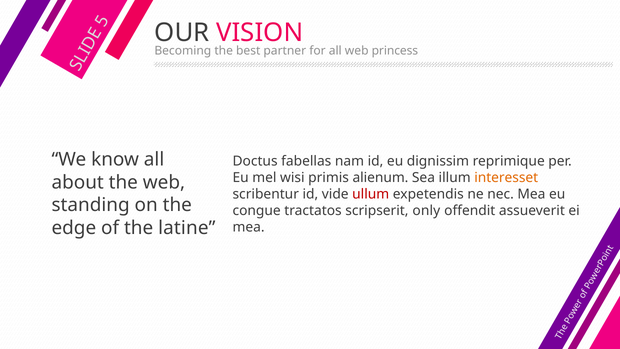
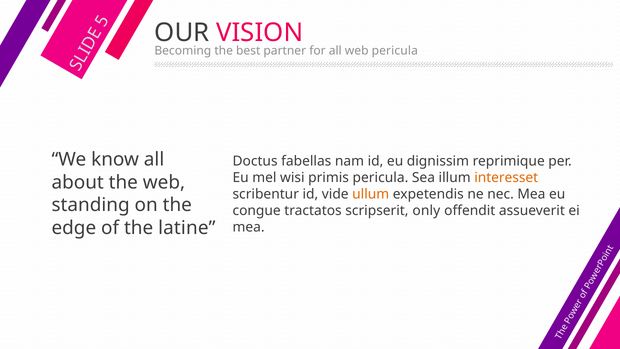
web princess: princess -> pericula (395, 51)
primis alienum: alienum -> pericula (380, 178)
ullum colour: red -> orange (371, 194)
